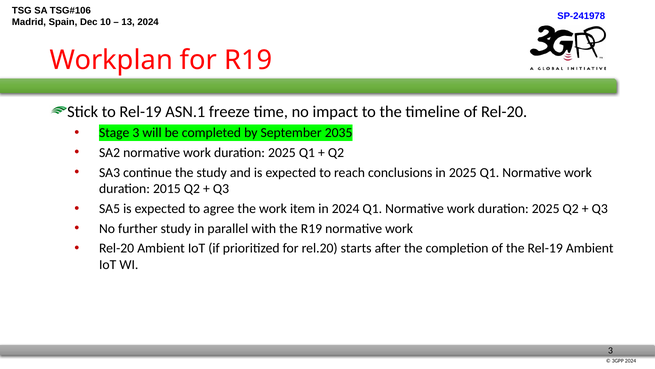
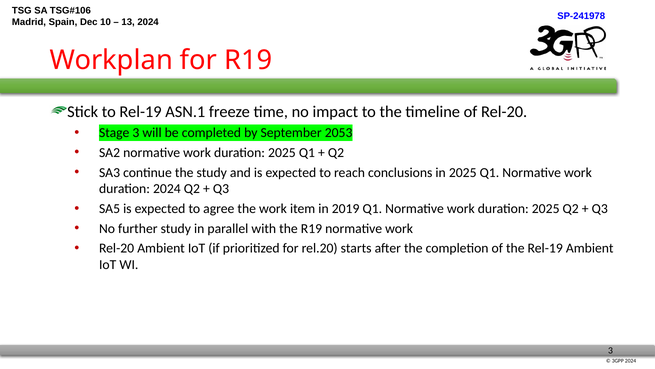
2035: 2035 -> 2053 (339, 133)
duration 2015: 2015 -> 2024 (167, 189)
in 2024: 2024 -> 2019 (346, 208)
